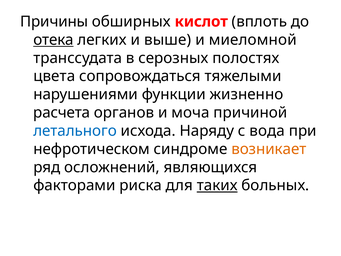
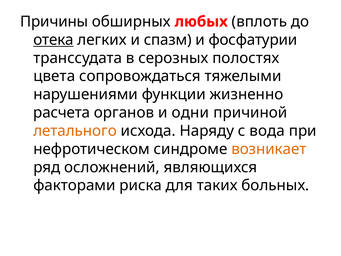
кислот: кислот -> любых (201, 22)
выше: выше -> спазм (168, 40)
миеломной: миеломной -> фосфатурии (253, 40)
моча: моча -> одни (190, 113)
летального colour: blue -> orange (75, 131)
таких underline: present -> none (217, 185)
